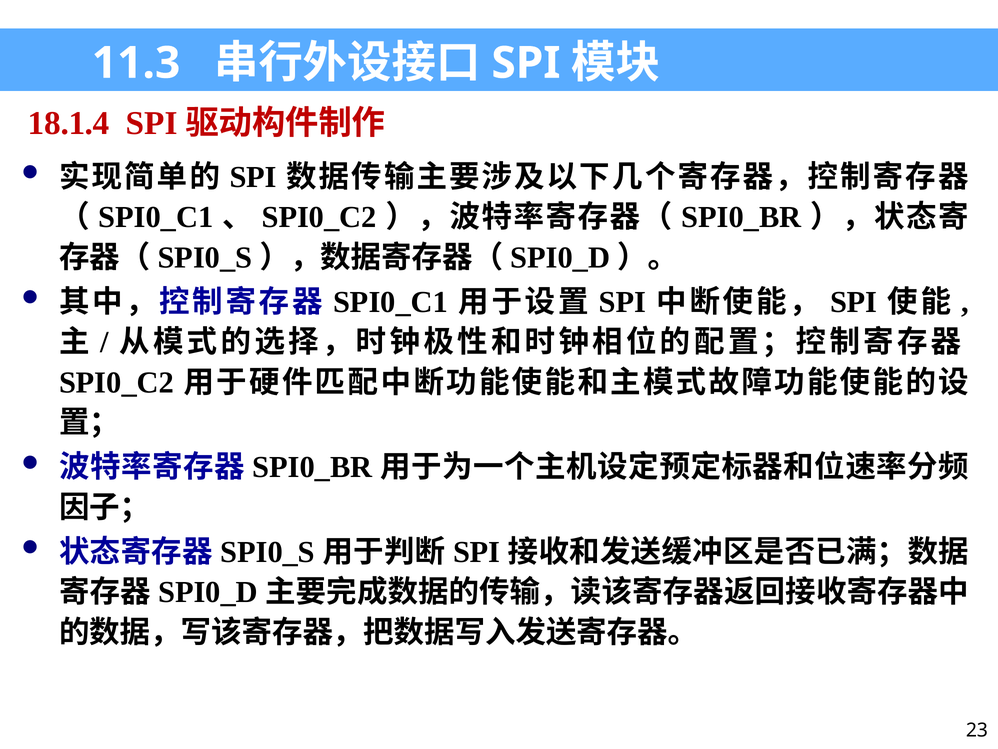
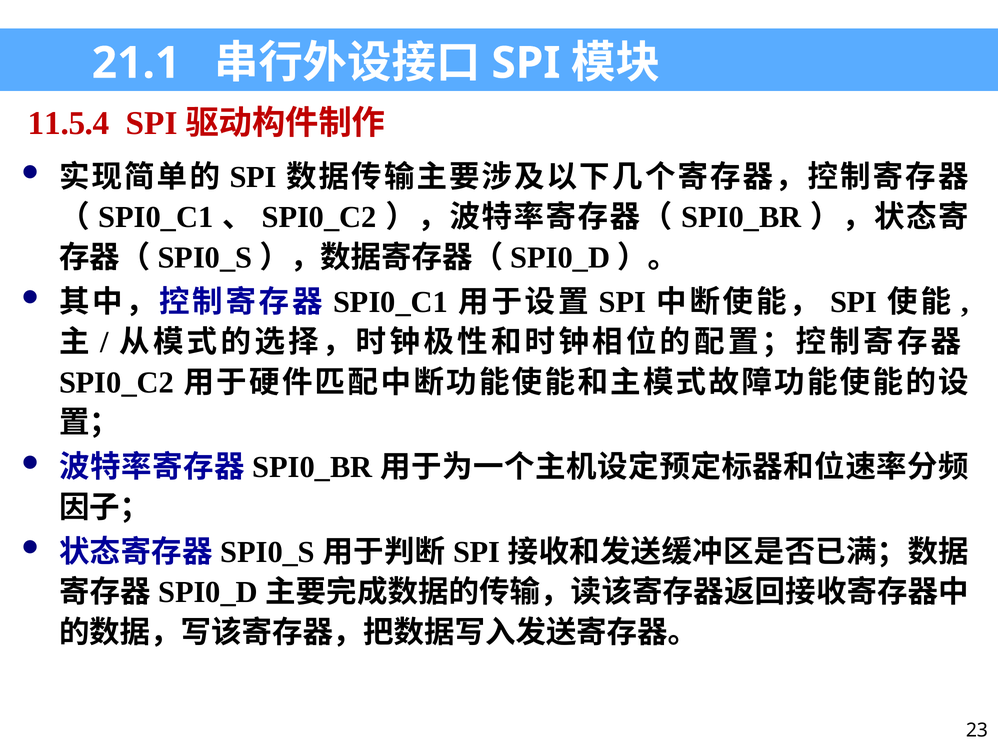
11.3: 11.3 -> 21.1 (136, 63)
18.1.4: 18.1.4 -> 11.5.4 (69, 123)
